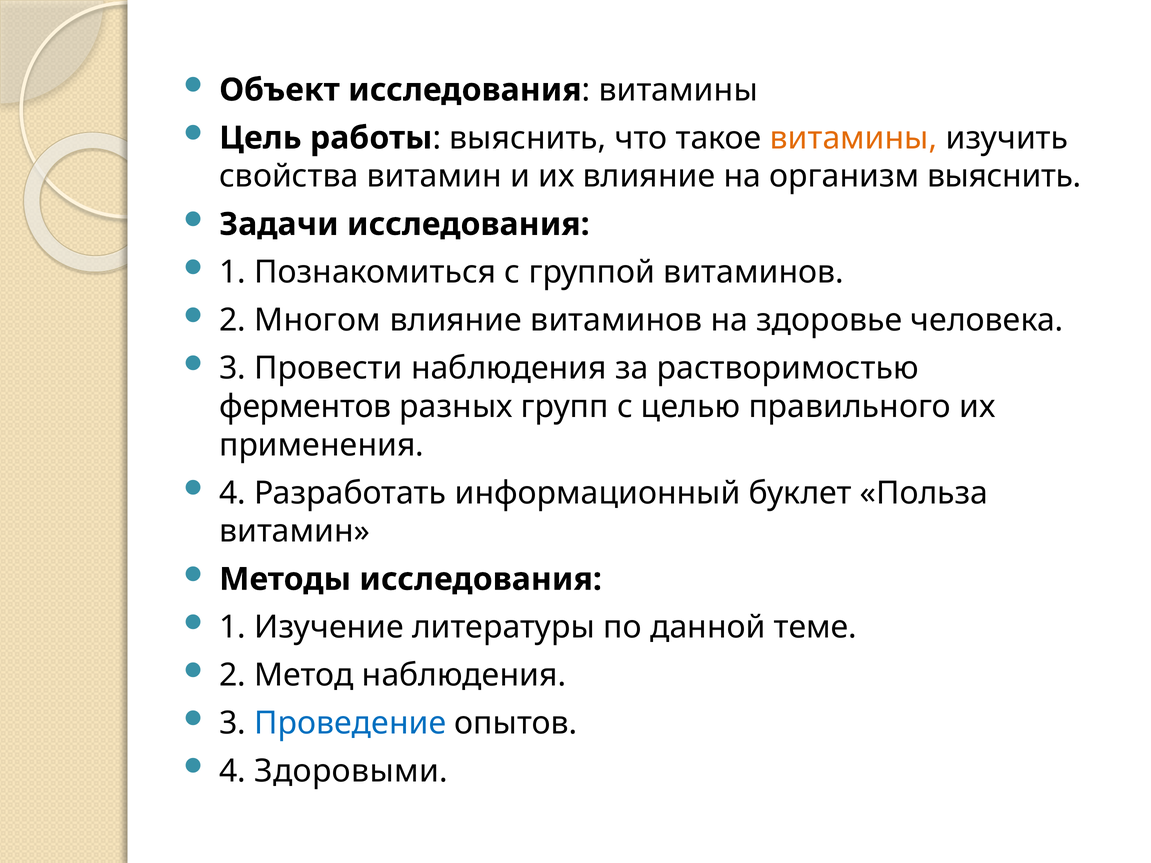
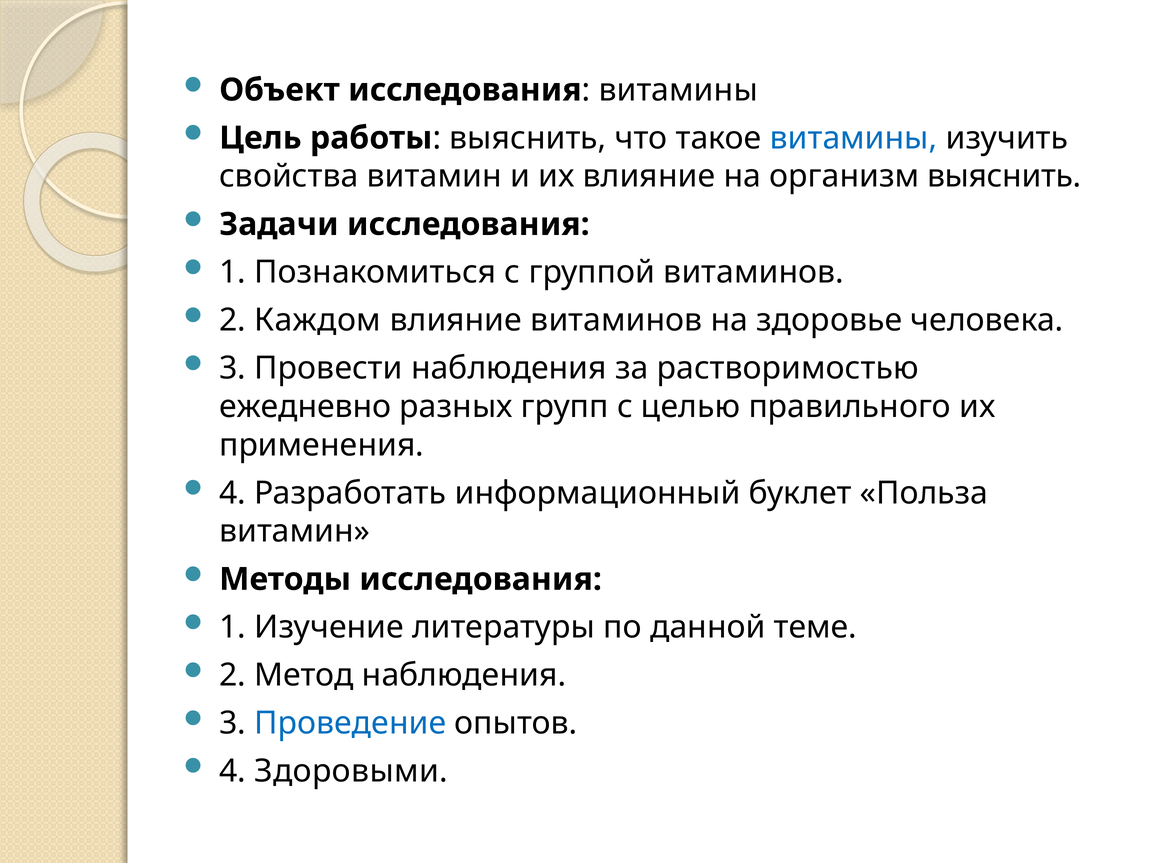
витамины colour: orange -> blue (854, 138)
Многом: Многом -> Каждом (318, 320)
ферментов: ферментов -> ежедневно (305, 407)
